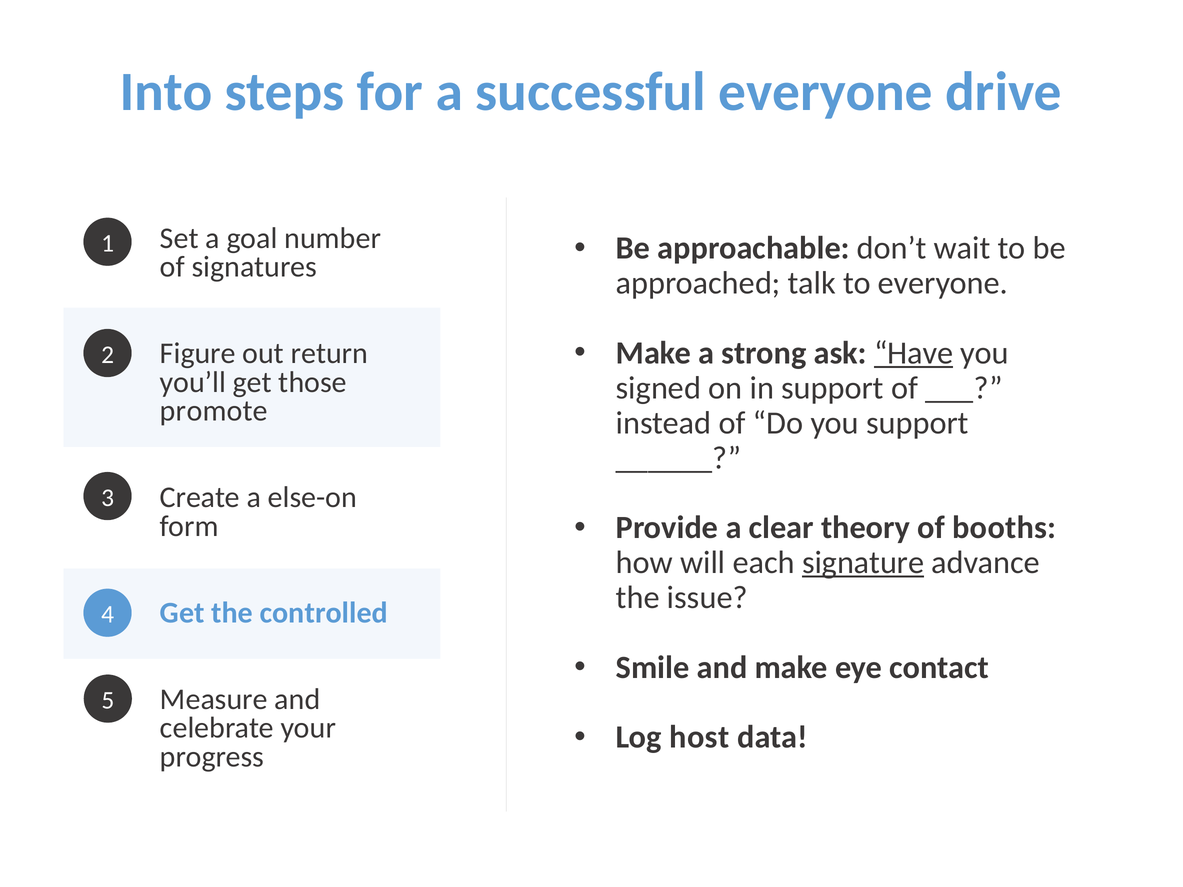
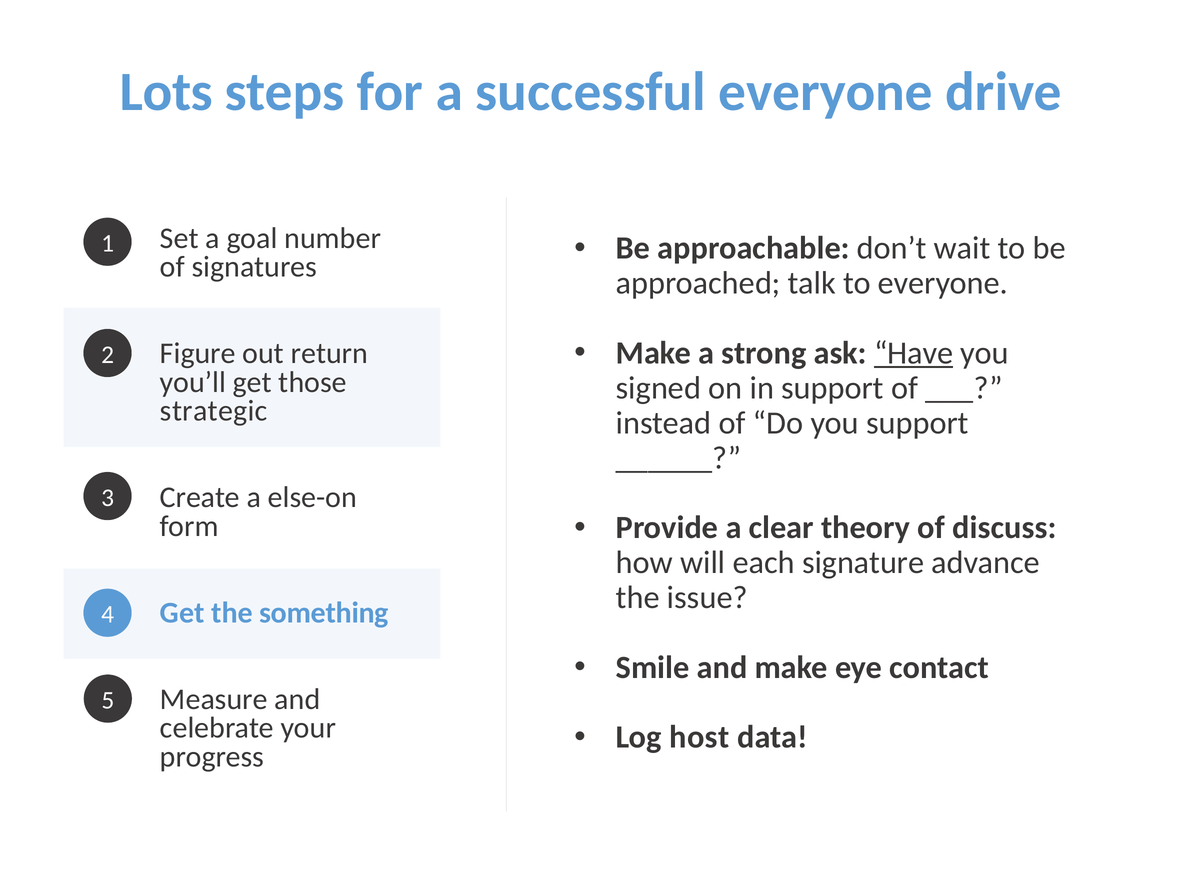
Into: Into -> Lots (166, 92)
promote: promote -> strategic (214, 411)
booths: booths -> discuss (1004, 528)
signature underline: present -> none (863, 563)
controlled: controlled -> something (324, 613)
